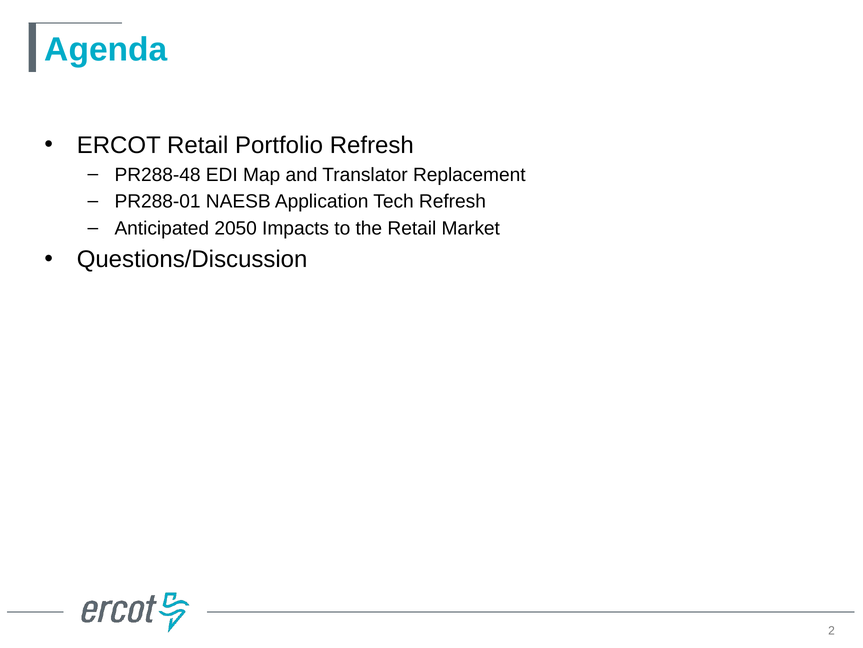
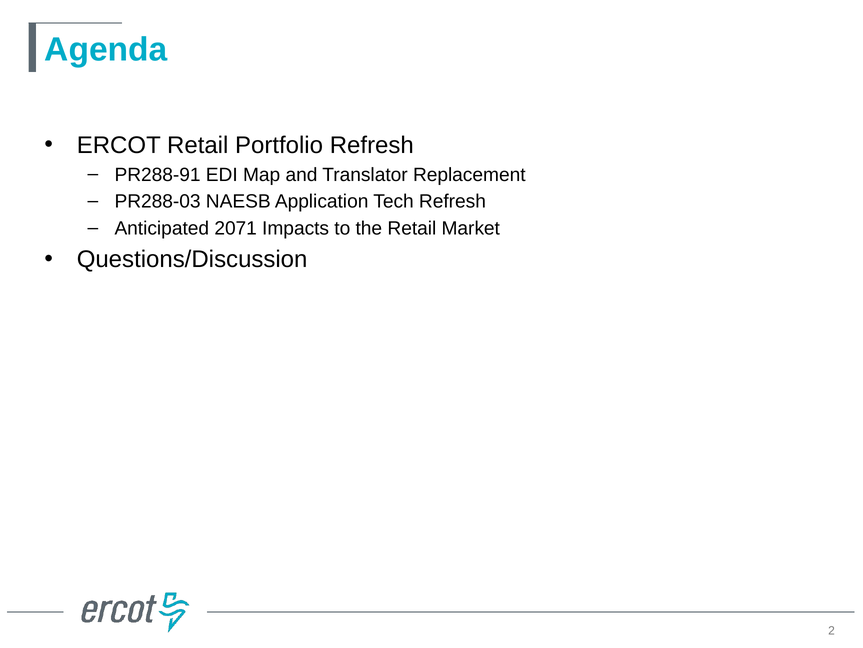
PR288-48: PR288-48 -> PR288-91 (158, 174)
PR288-01: PR288-01 -> PR288-03 (158, 201)
2050: 2050 -> 2071 (236, 228)
